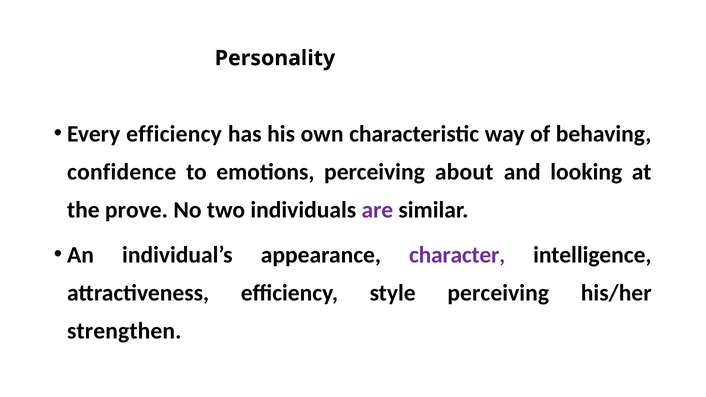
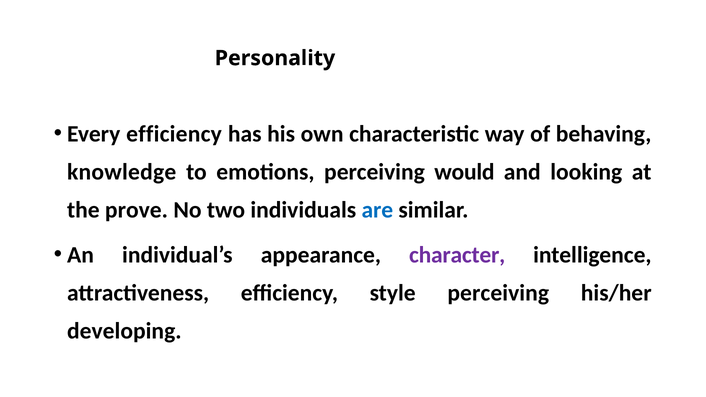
confidence: confidence -> knowledge (122, 172)
about: about -> would (464, 172)
are colour: purple -> blue (377, 210)
strengthen: strengthen -> developing (124, 331)
